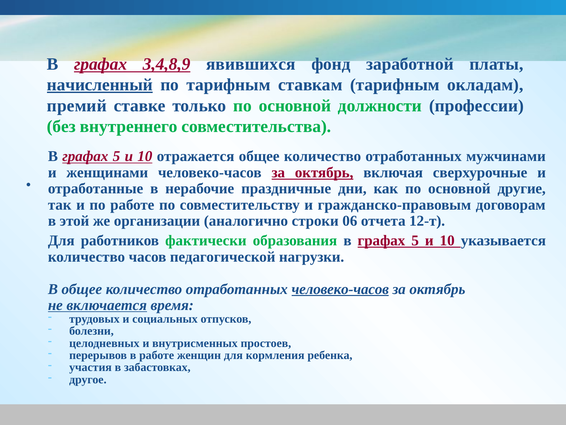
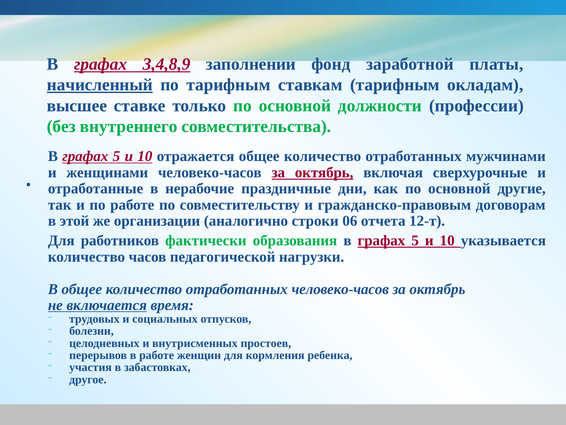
явившихся: явившихся -> заполнении (251, 64)
премий: премий -> высшее (77, 106)
человеко-часов underline: present -> none (340, 289)
